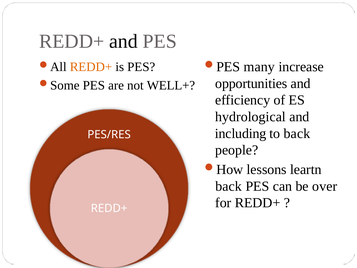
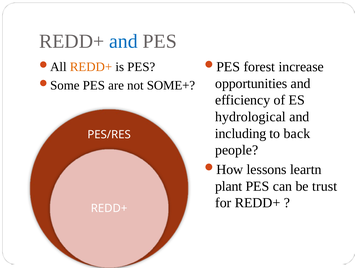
and colour: black -> blue (123, 41)
many: many -> forest (259, 67)
WELL+: WELL+ -> SOME+ (171, 85)
back: back -> plant (229, 186)
over: over -> trust (325, 186)
